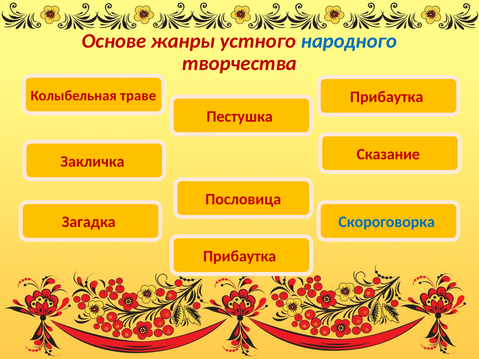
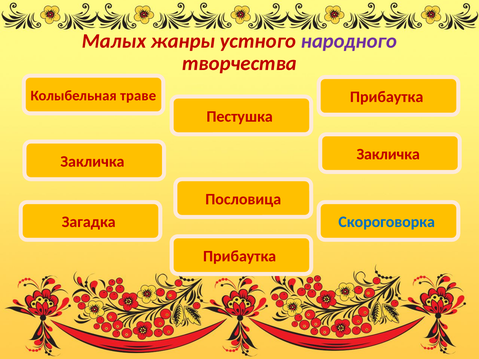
Основе: Основе -> Малых (114, 41)
народного colour: blue -> purple (349, 41)
Сказание: Сказание -> Закличка (388, 154)
